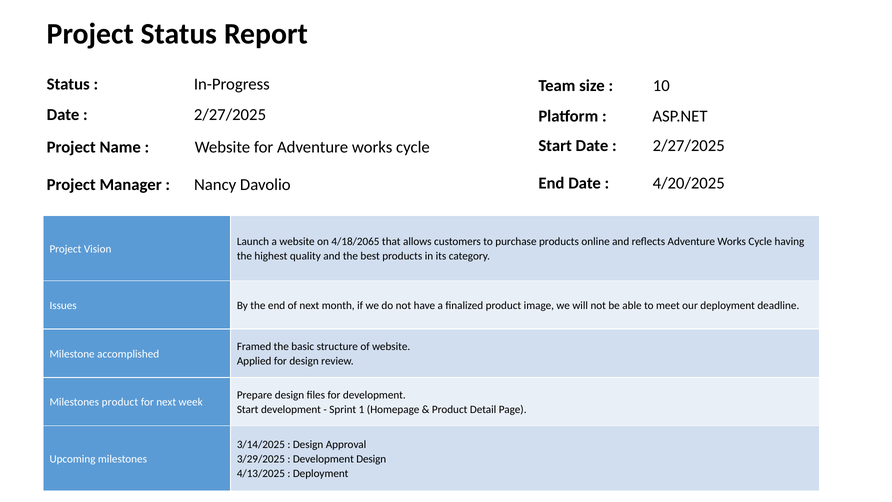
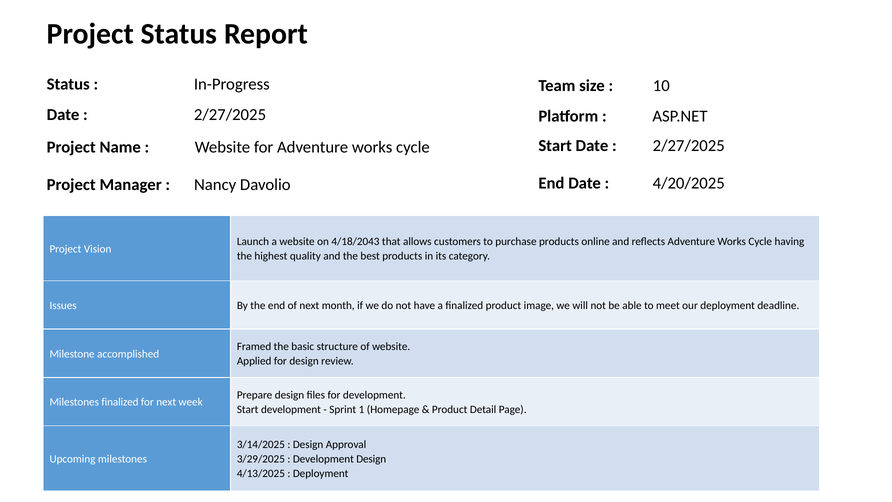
4/18/2065: 4/18/2065 -> 4/18/2043 (355, 241)
Milestones product: product -> finalized (120, 402)
